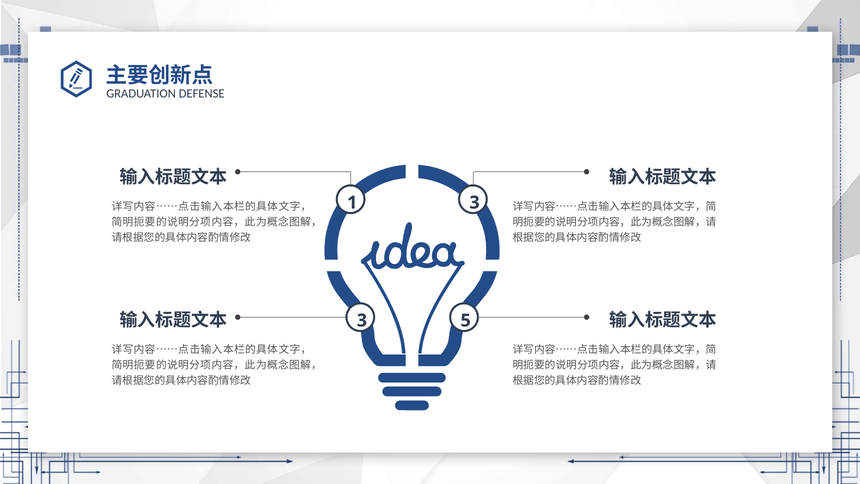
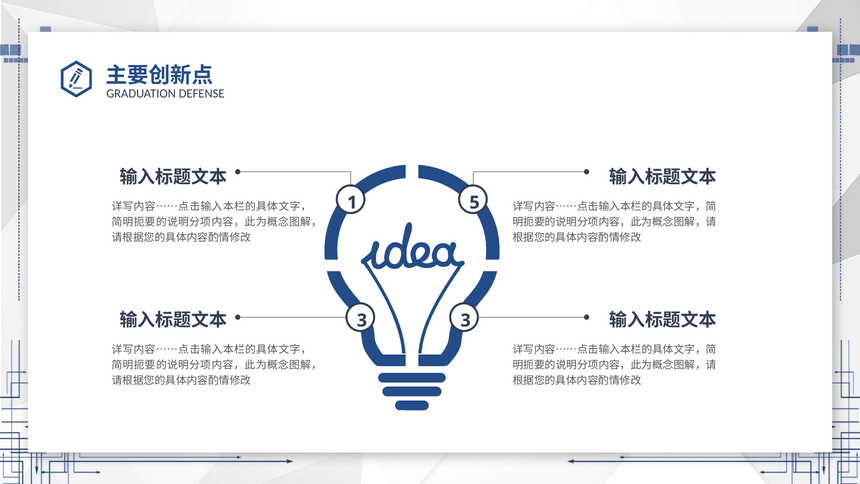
1 3: 3 -> 5 (475, 203)
3 5: 5 -> 3 (466, 320)
